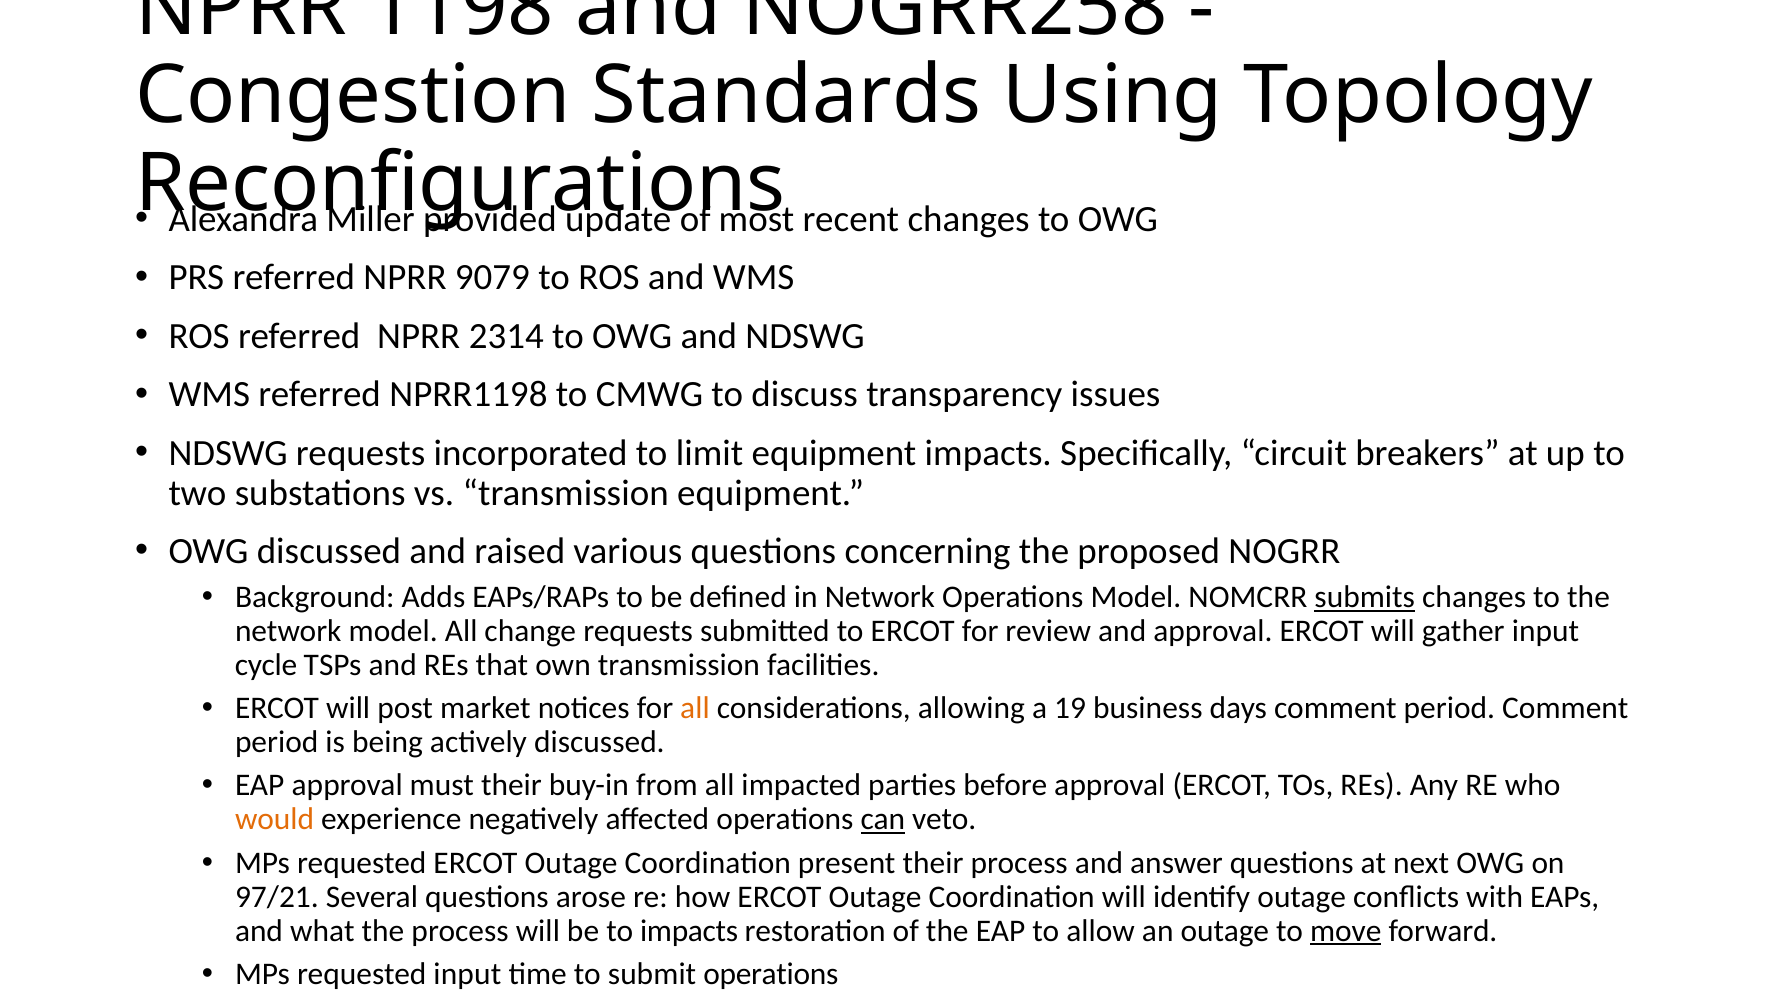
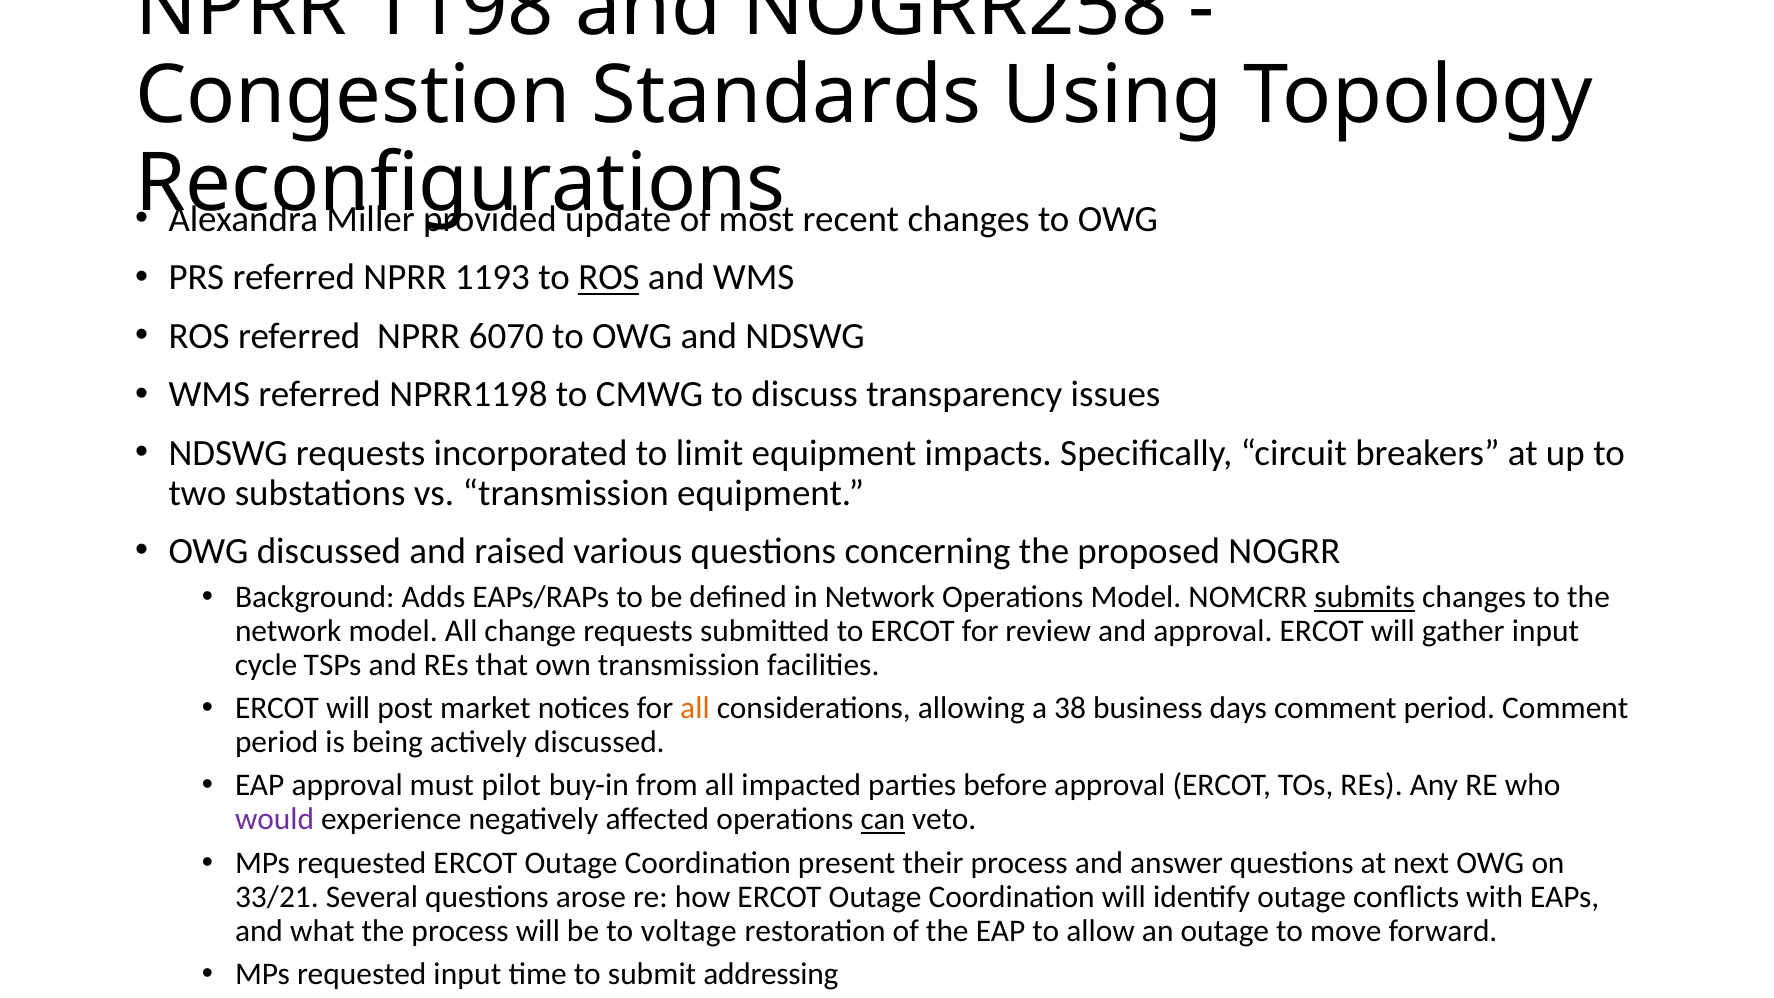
9079: 9079 -> 1193 (492, 278)
ROS underline: none -> present (609, 278)
2314: 2314 -> 6070 (506, 336)
19: 19 -> 38 (1070, 708)
must their: their -> pilot (511, 786)
would colour: orange -> purple (275, 819)
97/21: 97/21 -> 33/21 (277, 897)
to impacts: impacts -> voltage (689, 931)
move underline: present -> none (1346, 931)
submit operations: operations -> addressing (771, 974)
